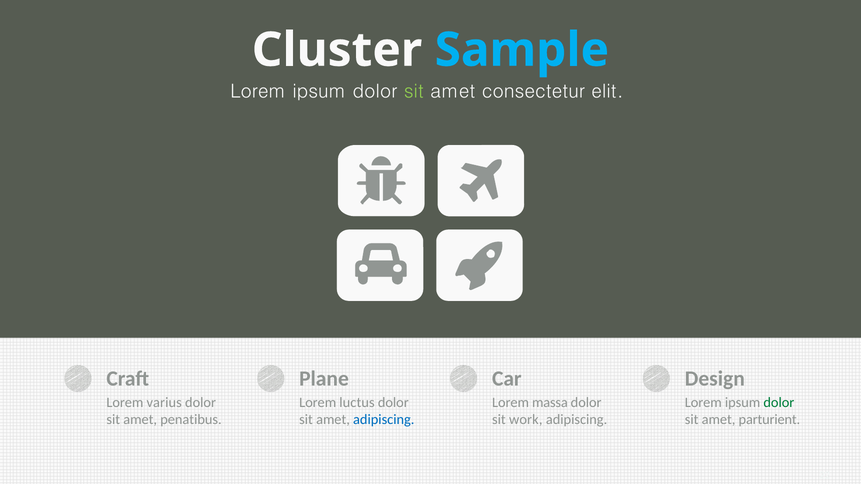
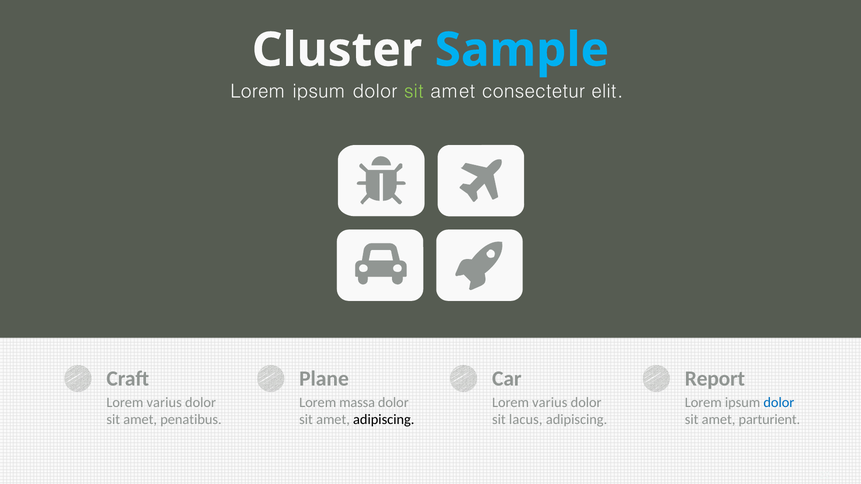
Design: Design -> Report (715, 379)
luctus: luctus -> massa (357, 403)
massa: massa -> varius (550, 403)
dolor colour: green -> blue (779, 403)
adipiscing colour: blue -> black (384, 420)
work: work -> lacus (526, 420)
